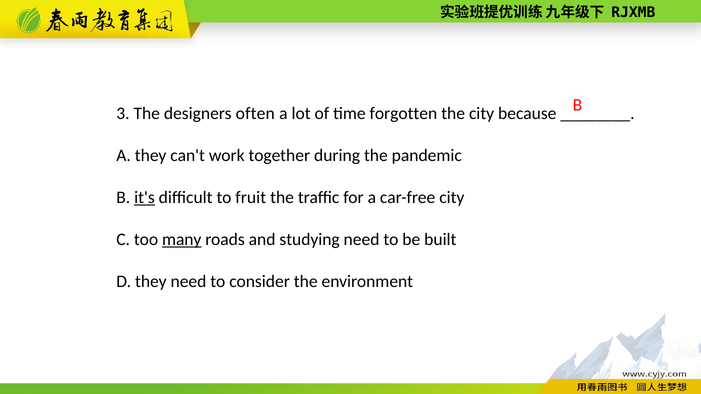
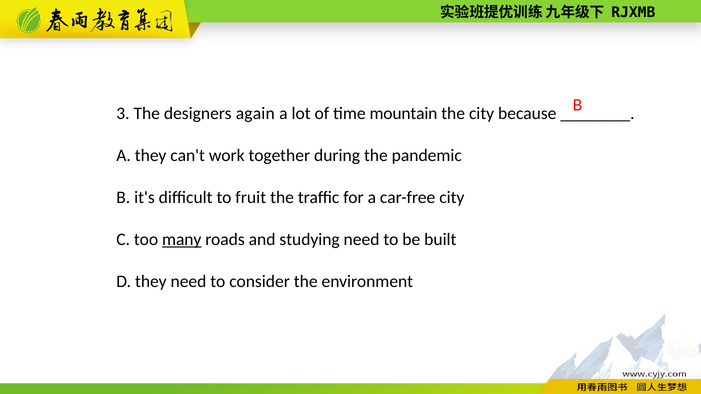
often: often -> again (255, 114)
forgotten: forgotten -> mountain (403, 114)
it's underline: present -> none (144, 198)
